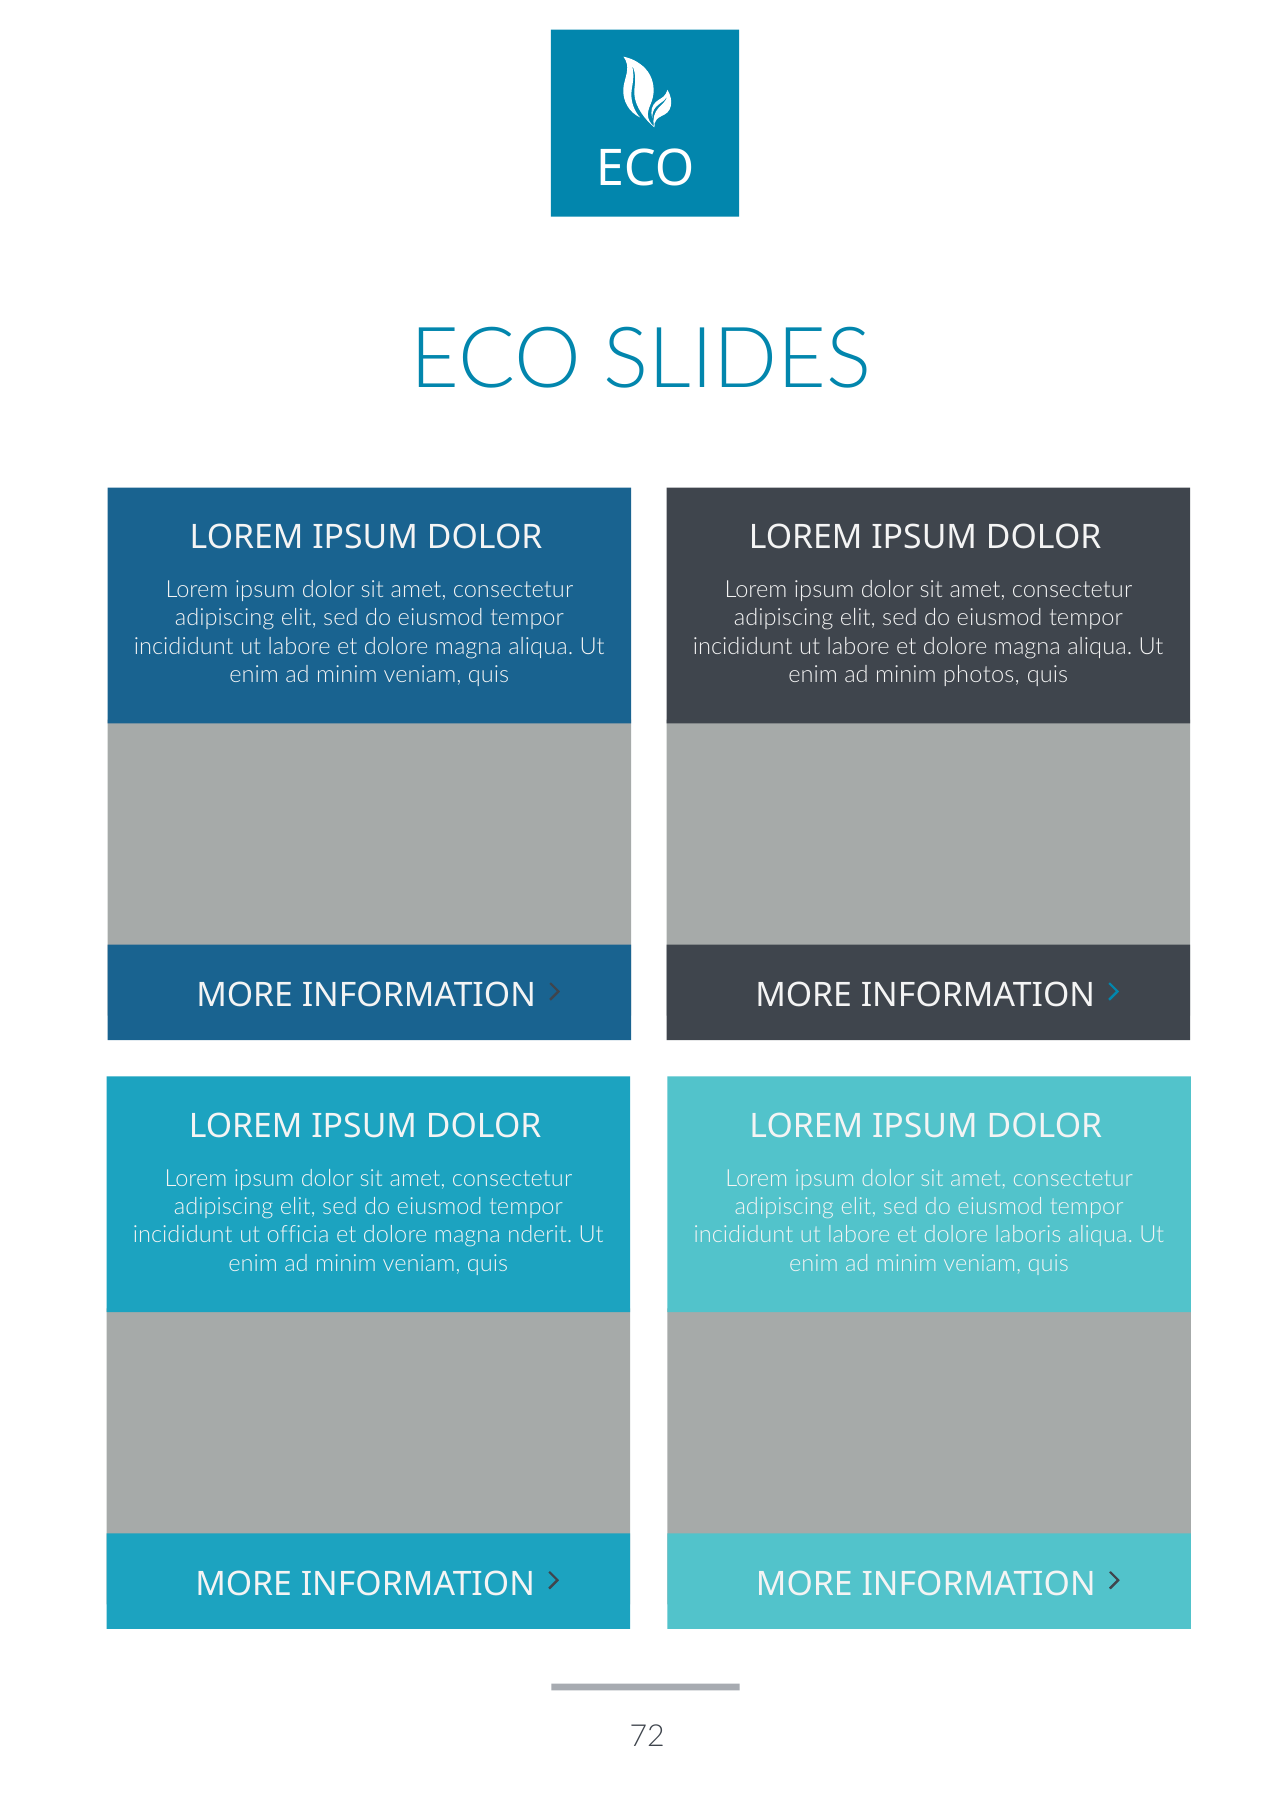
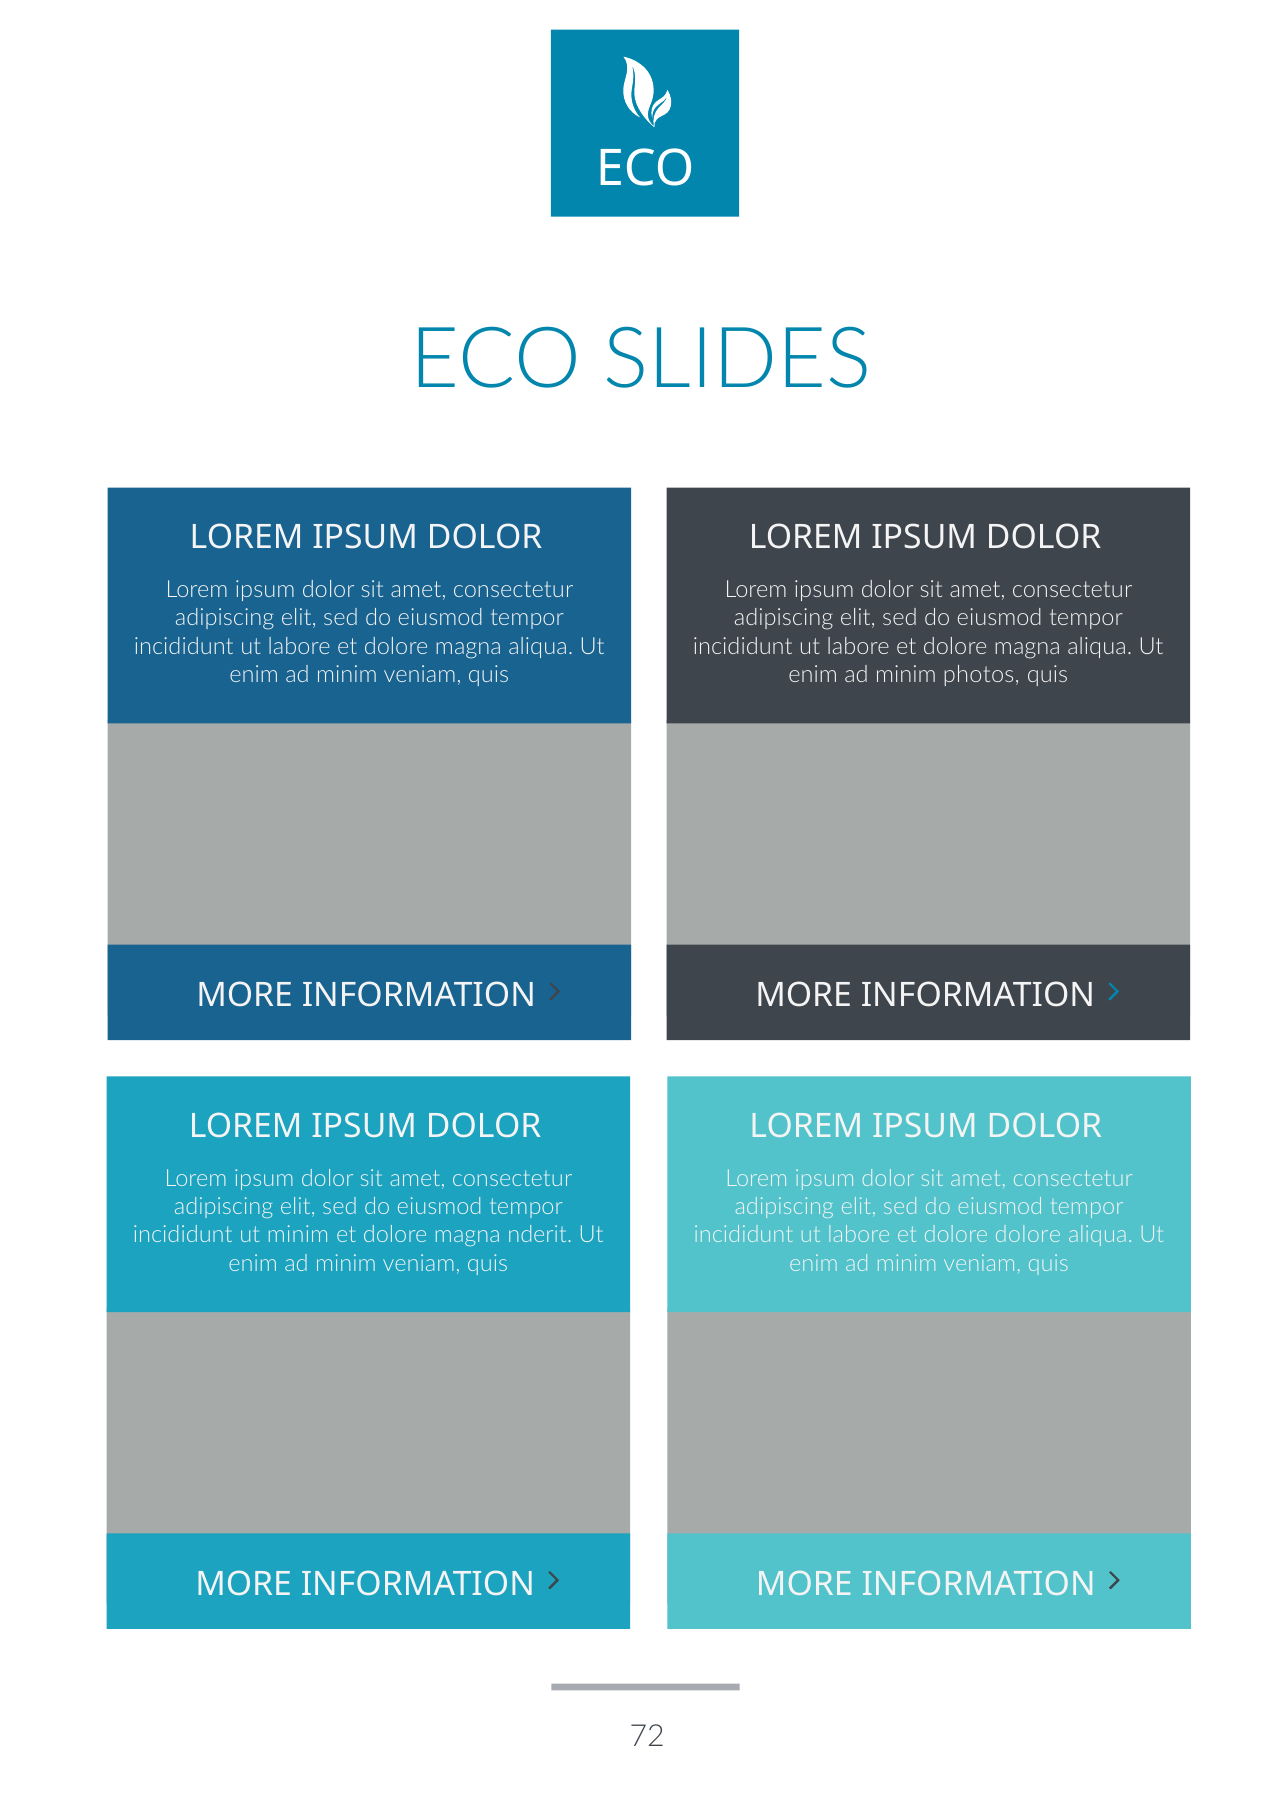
ut officia: officia -> minim (298, 1236)
dolore laboris: laboris -> dolore (1028, 1236)
